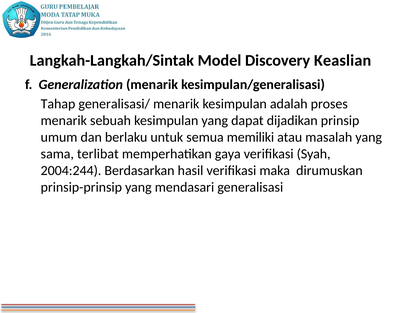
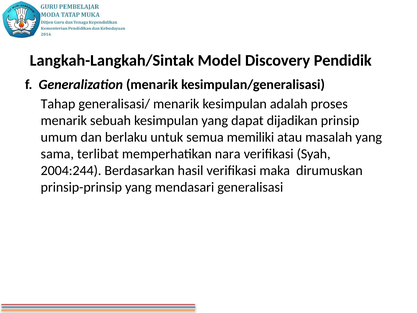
Keaslian: Keaslian -> Pendidik (343, 60)
gaya: gaya -> nara (228, 154)
